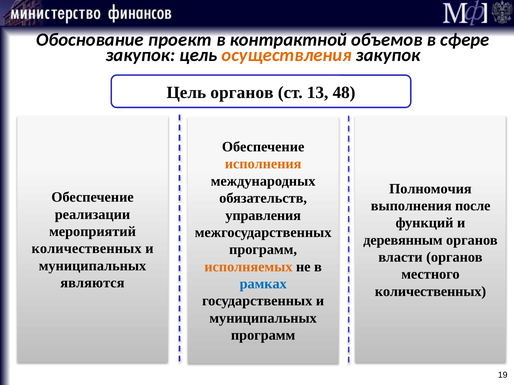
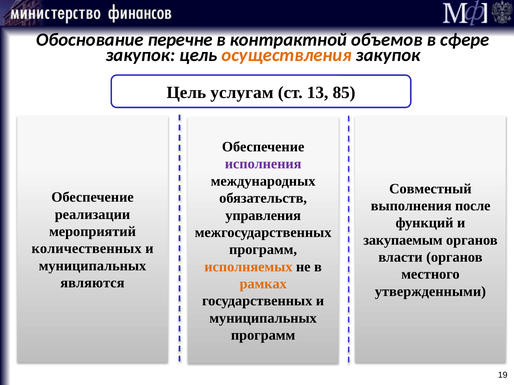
проект: проект -> перечне (180, 40)
Цель органов: органов -> услугам (242, 93)
48: 48 -> 85 (344, 93)
исполнения colour: orange -> purple (263, 164)
Полномочия: Полномочия -> Совместный (430, 189)
деревянным: деревянным -> закупаемым (403, 240)
рамках colour: blue -> orange (263, 284)
количественных: количественных -> утвержденными (430, 292)
